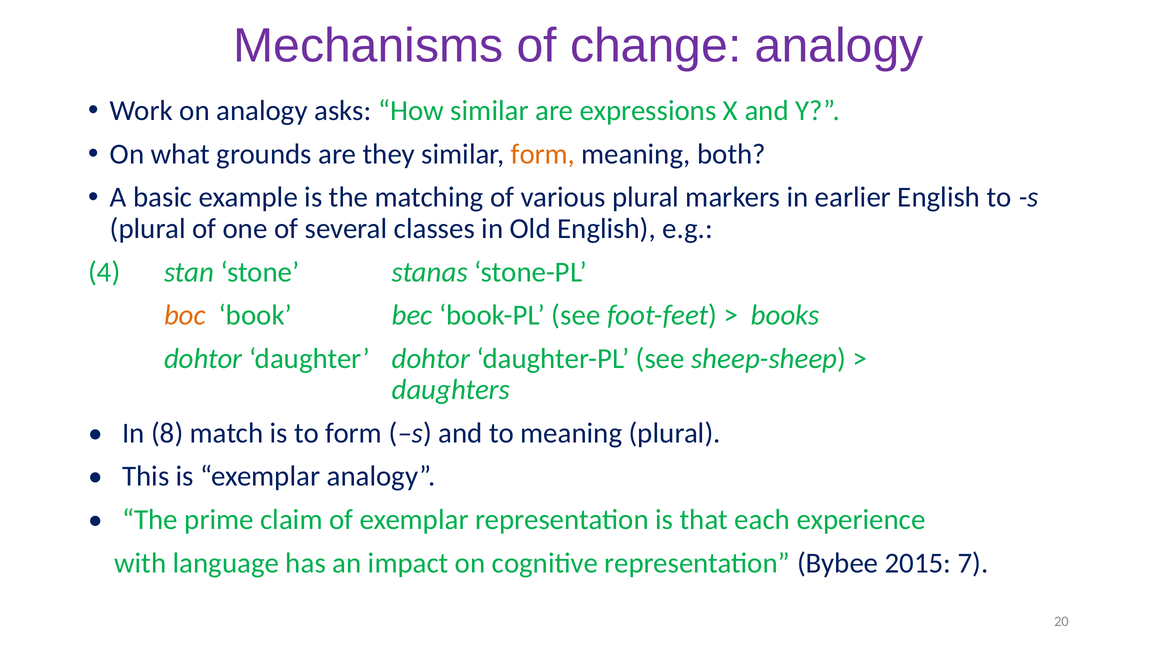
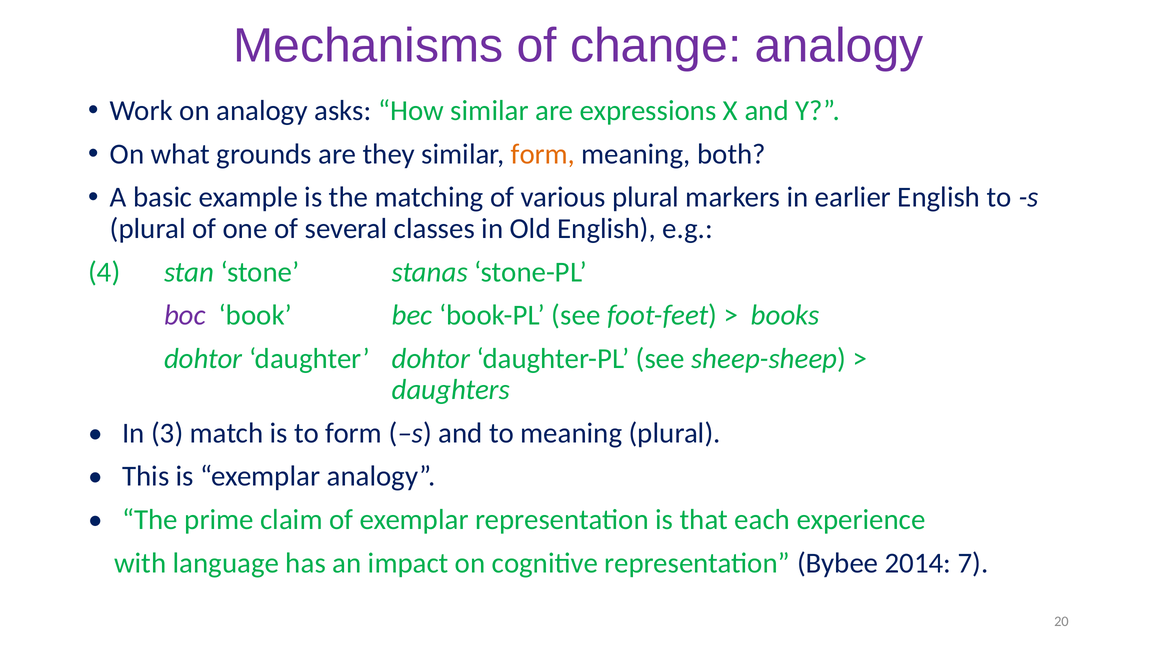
boc colour: orange -> purple (185, 315)
8: 8 -> 3 (167, 433)
2015: 2015 -> 2014 (918, 563)
